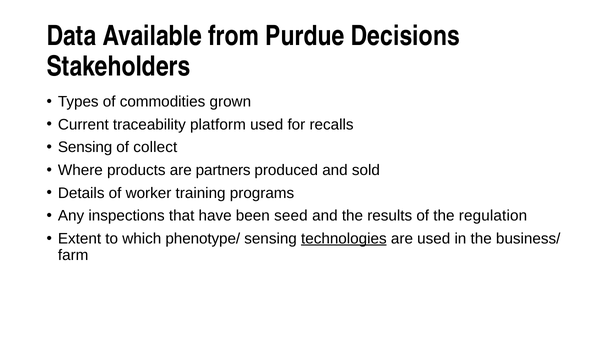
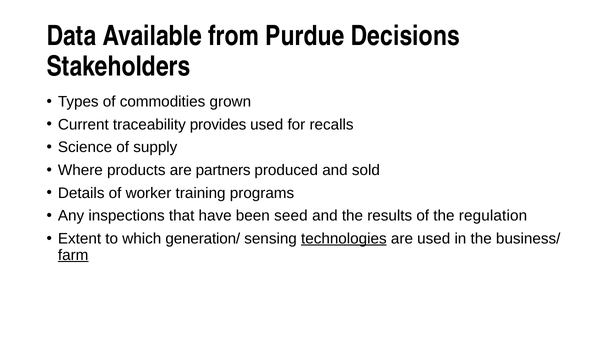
platform: platform -> provides (218, 125)
Sensing: Sensing -> Science (85, 147)
collect: collect -> supply (155, 147)
phenotype/: phenotype/ -> generation/ (203, 239)
farm underline: none -> present (73, 255)
